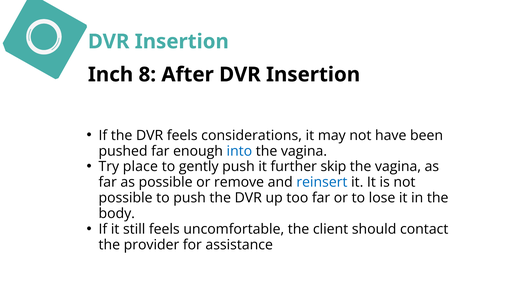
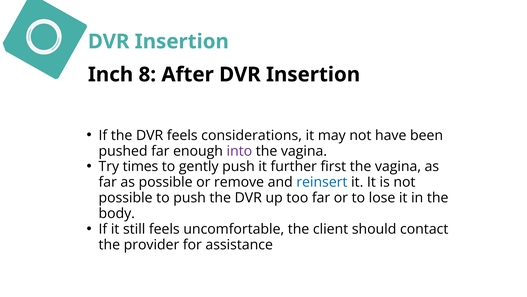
into colour: blue -> purple (239, 151)
place: place -> times (140, 166)
skip: skip -> first (333, 166)
